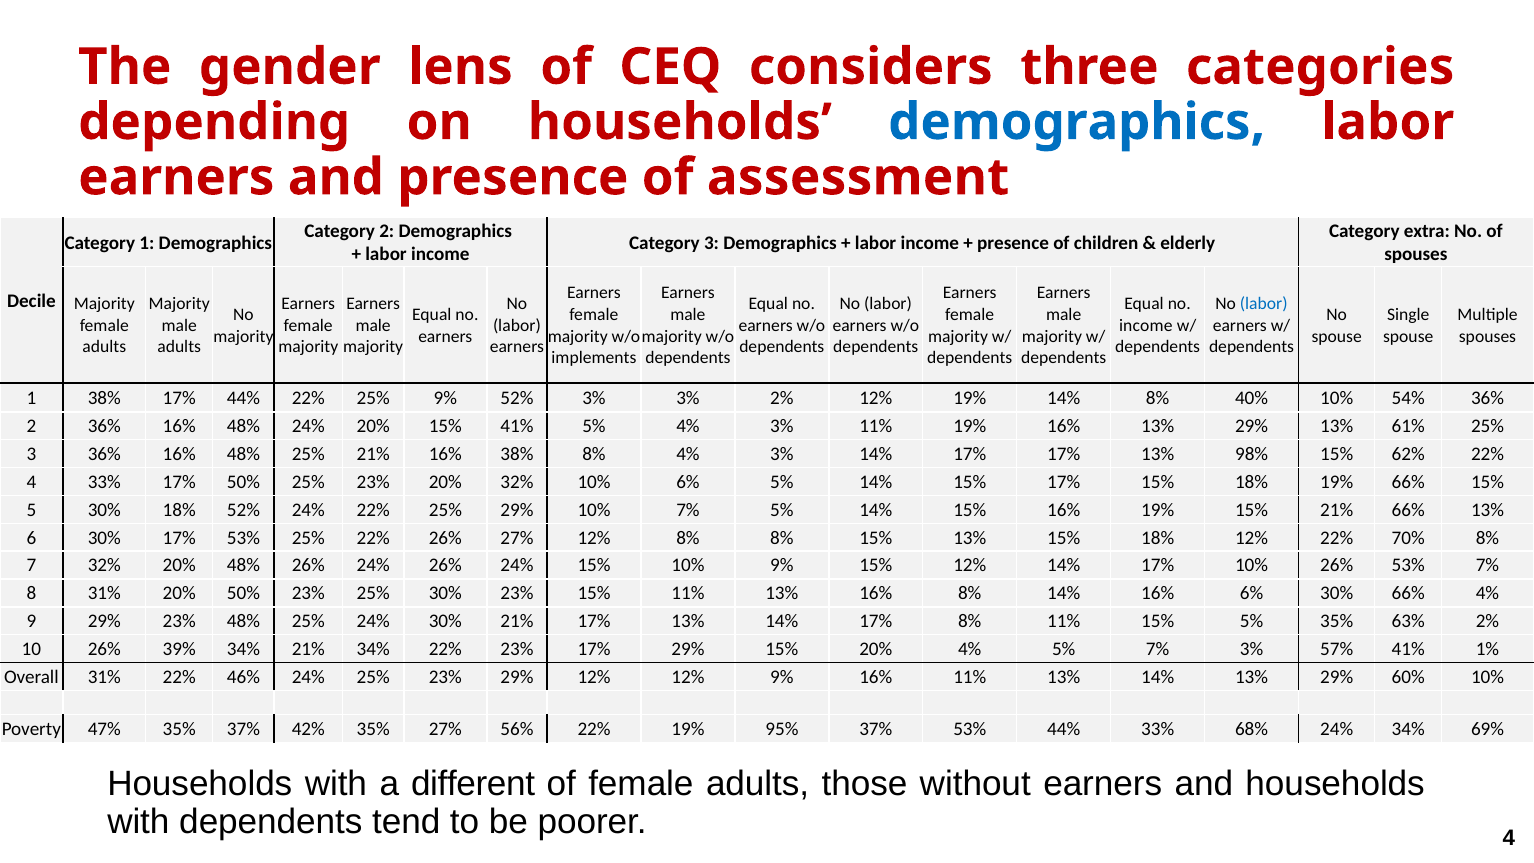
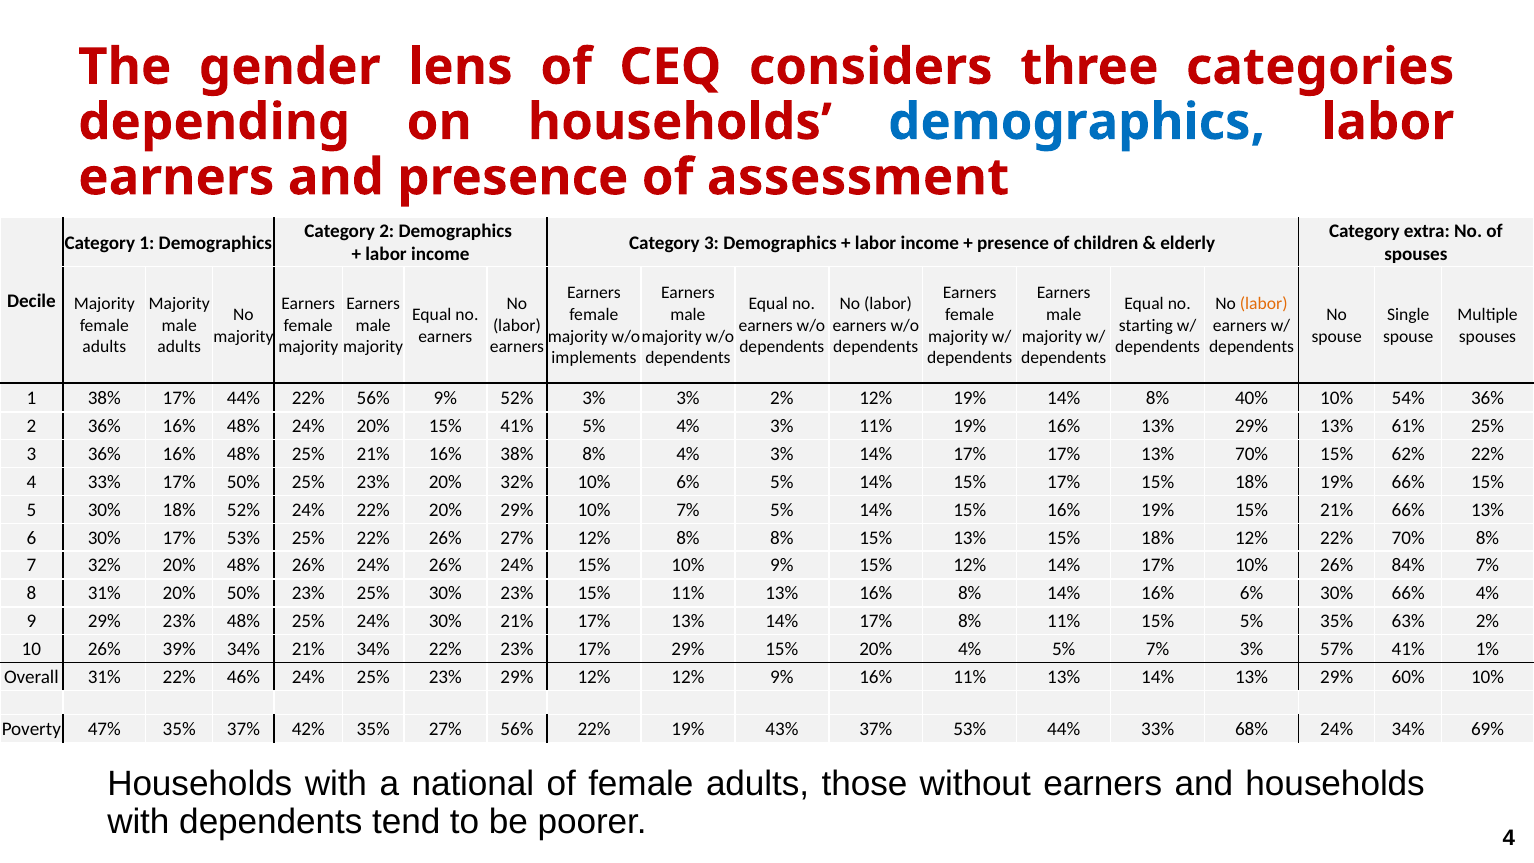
labor colour: blue -> orange (1264, 304)
income: income -> starting (1146, 325)
44% 22% 25%: 25% -> 56% (373, 398)
13% 98%: 98% -> 70% (1252, 454)
24% 22% 25%: 25% -> 20% (445, 510)
26% 53%: 53% -> 84% (1408, 565)
95%: 95% -> 43% (782, 729)
different: different -> national (473, 784)
